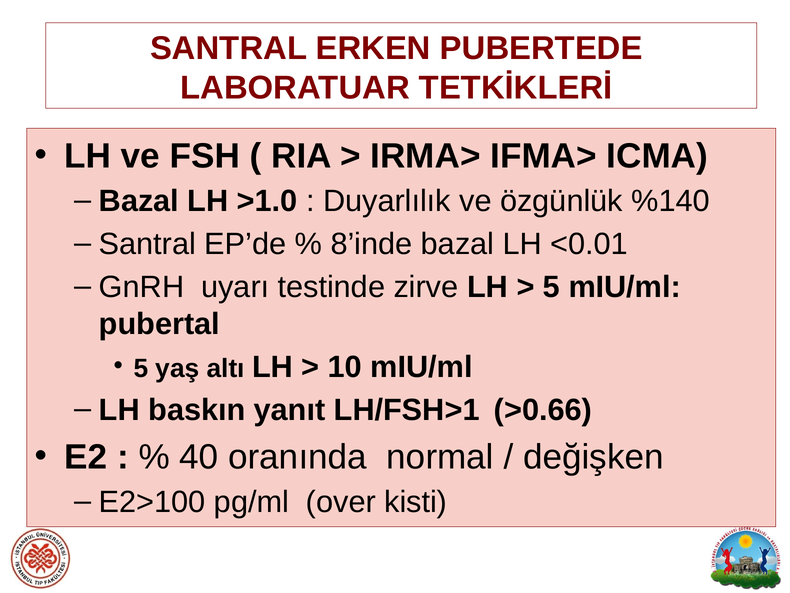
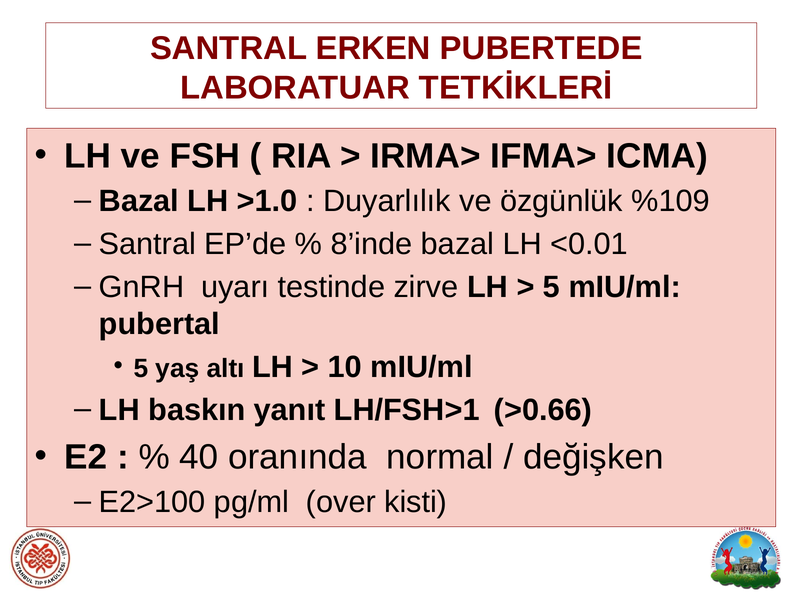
%140: %140 -> %109 (671, 201)
